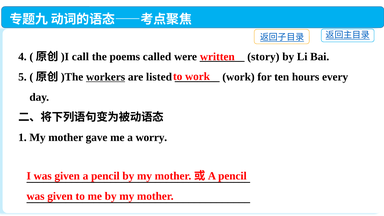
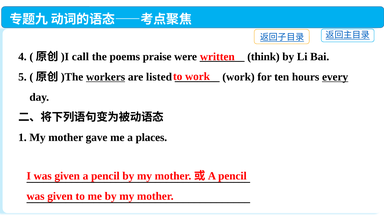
called: called -> praise (157, 57)
story: story -> think (263, 57)
every underline: none -> present (335, 77)
worry: worry -> places (151, 137)
